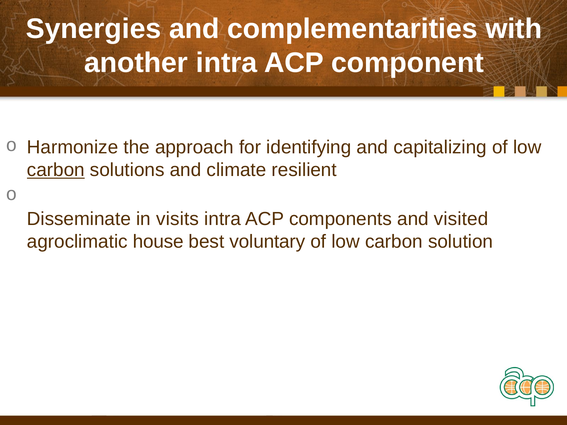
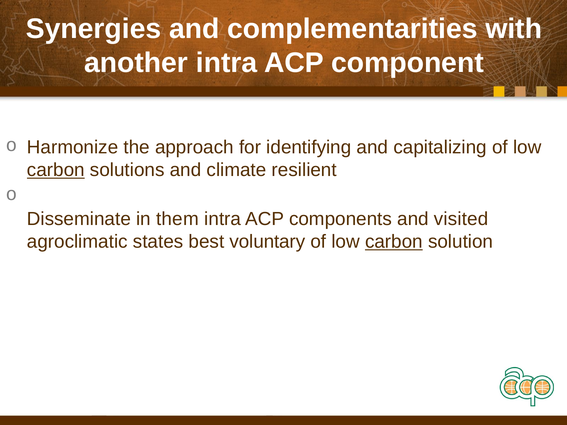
visits: visits -> them (177, 219)
house: house -> states (158, 242)
carbon underline: none -> present (394, 242)
